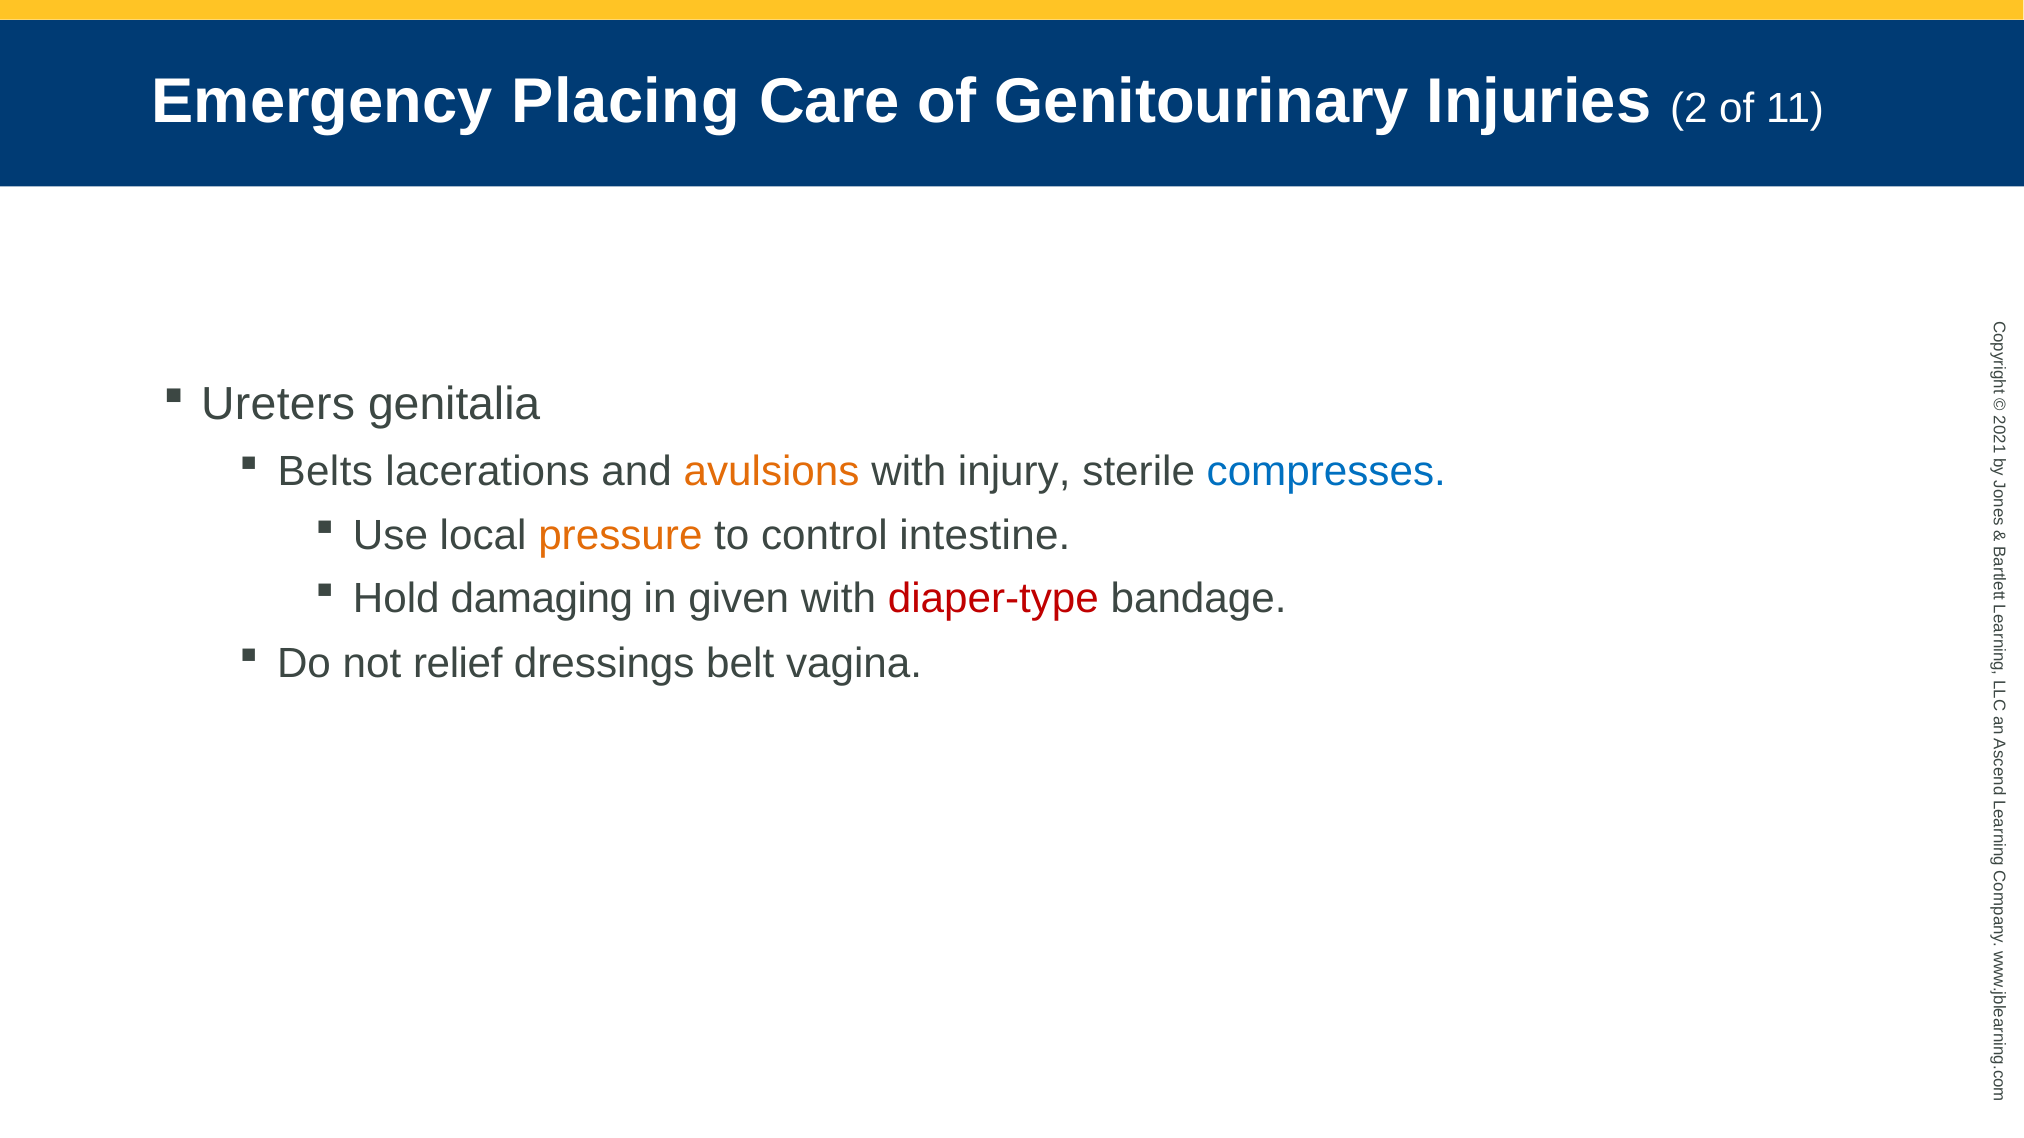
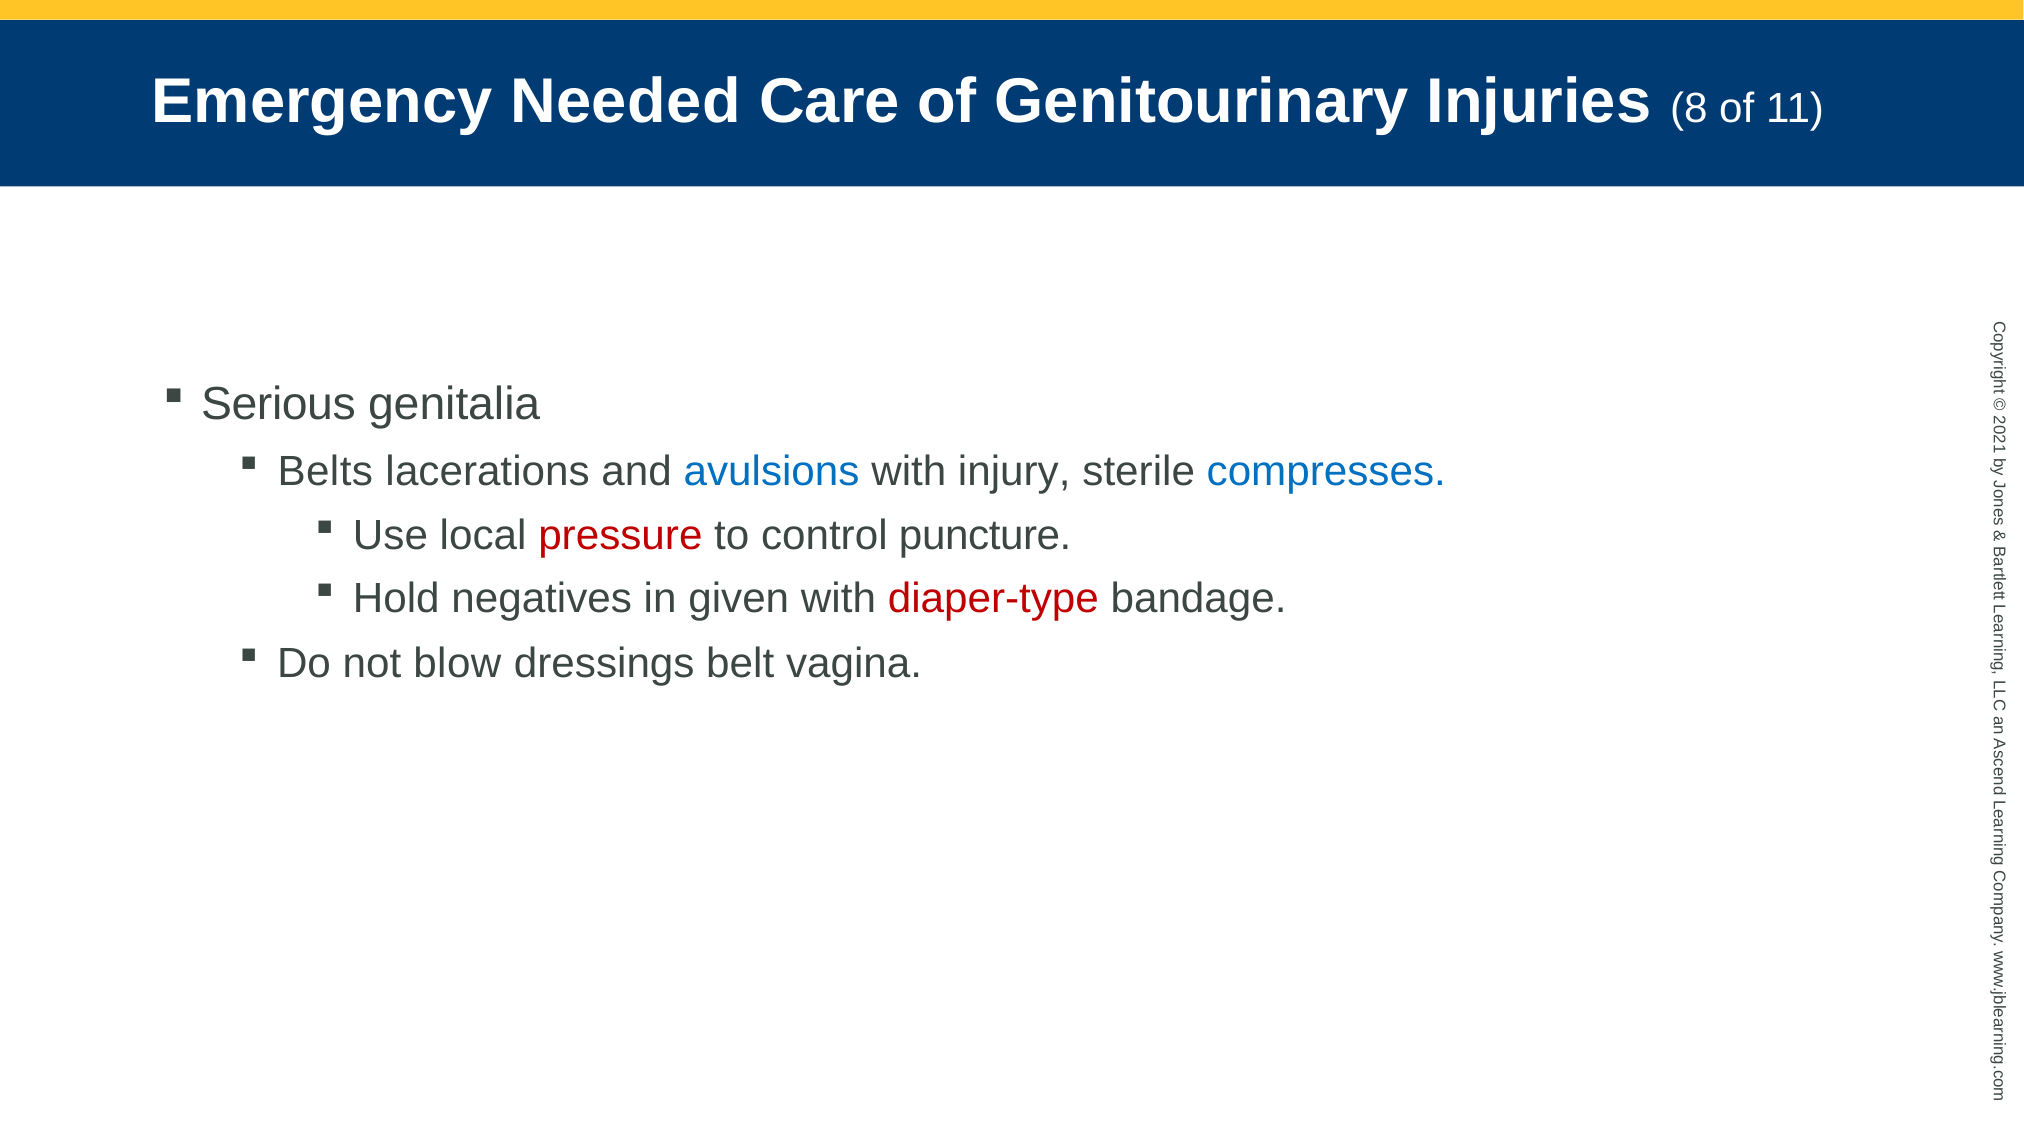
Placing: Placing -> Needed (626, 102)
Injuries 2: 2 -> 8 (1689, 109)
Ureters: Ureters -> Serious (278, 404)
avulsions colour: orange -> blue (772, 472)
pressure colour: orange -> red (620, 535)
intestine: intestine -> puncture (985, 535)
damaging: damaging -> negatives (542, 599)
relief: relief -> blow (457, 664)
